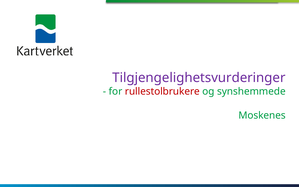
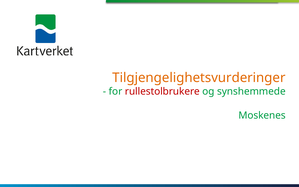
Tilgjengelighetsvurderinger colour: purple -> orange (199, 78)
